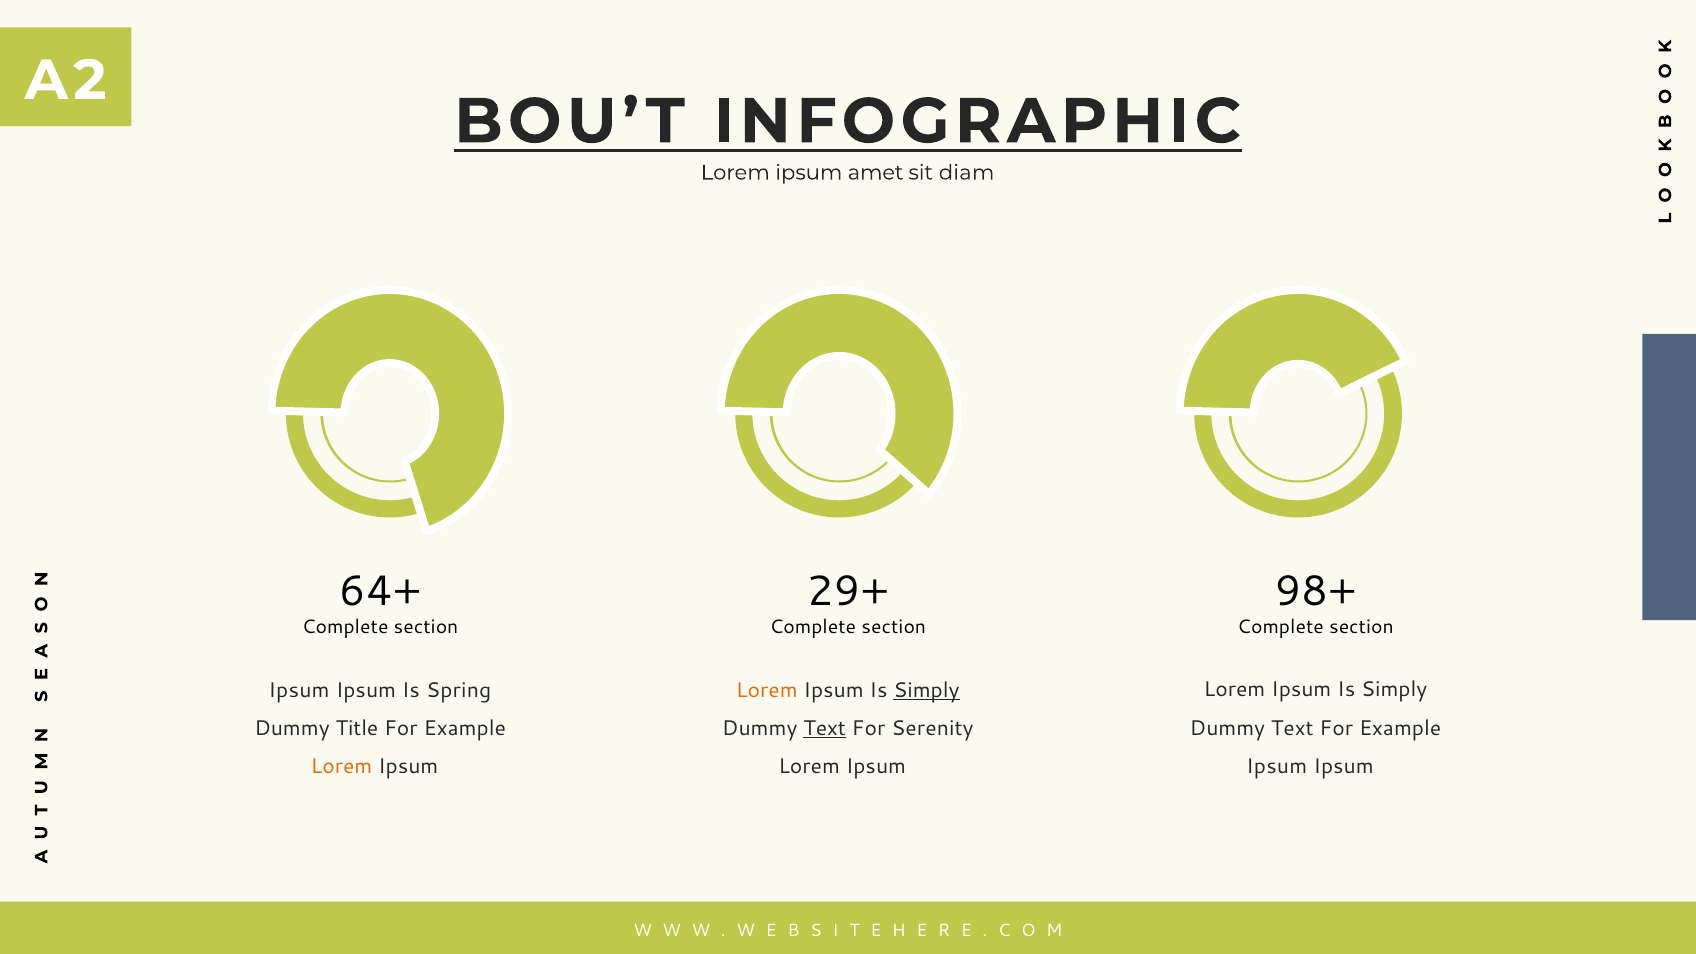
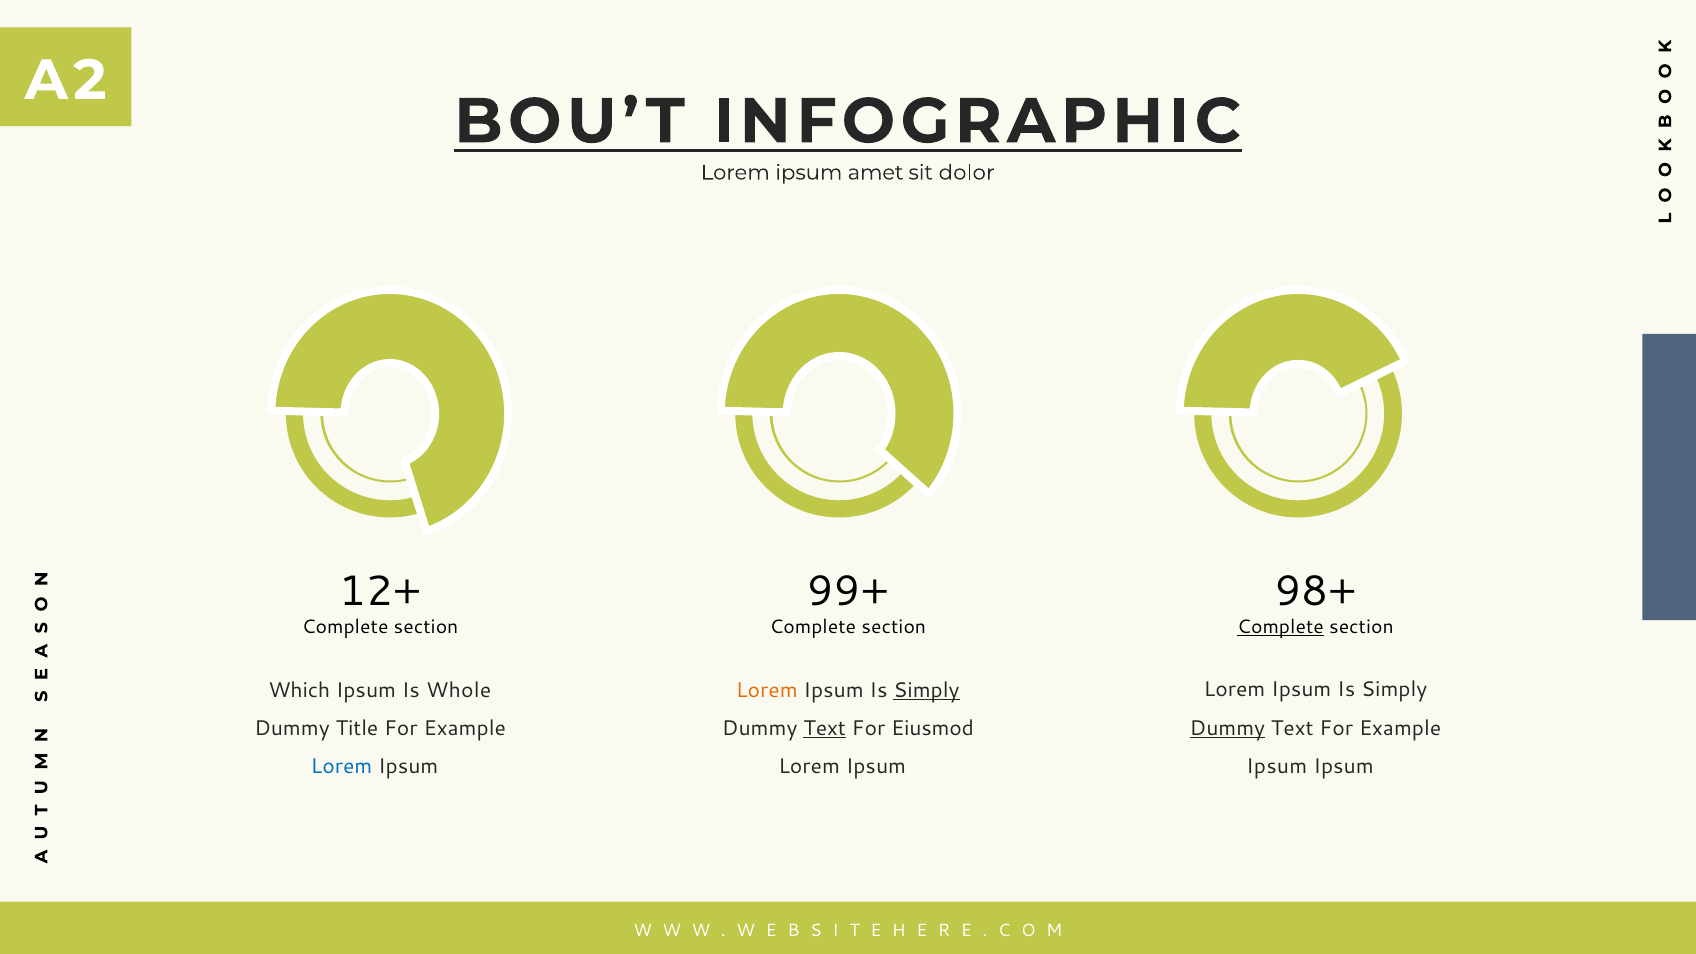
diam: diam -> dolor (967, 173)
64+: 64+ -> 12+ (380, 592)
29+: 29+ -> 99+ (848, 592)
Complete underline: none -> present (1281, 627)
Ipsum: Ipsum -> Which (299, 691)
Spring: Spring -> Whole (459, 691)
Dummy underline: none -> present (1227, 728)
Serenity: Serenity -> Eiusmod (933, 729)
Lorem colour: orange -> blue (341, 767)
